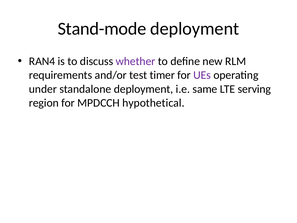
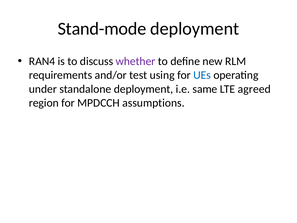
timer: timer -> using (162, 75)
UEs colour: purple -> blue (202, 75)
serving: serving -> agreed (254, 89)
hypothetical: hypothetical -> assumptions (153, 103)
